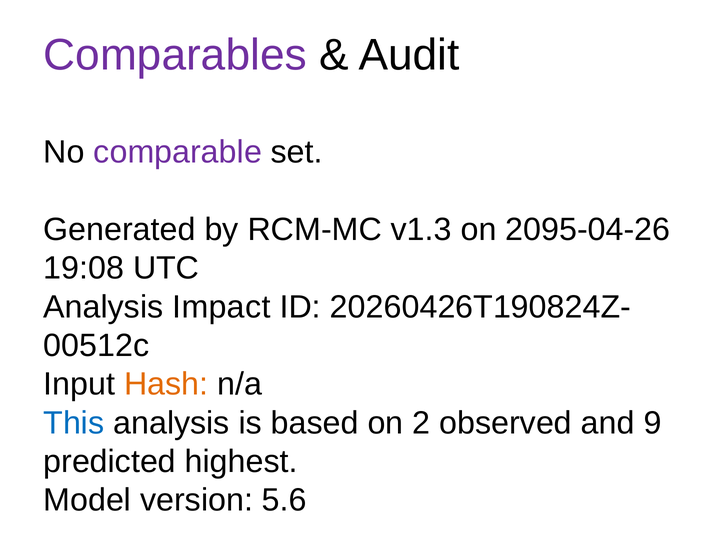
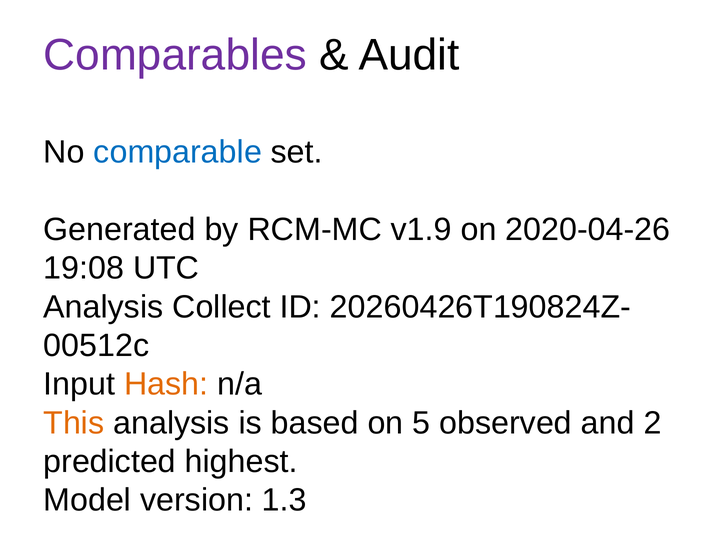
comparable colour: purple -> blue (178, 152)
v1.3: v1.3 -> v1.9 (421, 229)
2095-04-26: 2095-04-26 -> 2020-04-26 (588, 229)
Impact: Impact -> Collect (222, 307)
This colour: blue -> orange (74, 423)
2: 2 -> 5 (421, 423)
9: 9 -> 2 (653, 423)
5.6: 5.6 -> 1.3 (284, 500)
